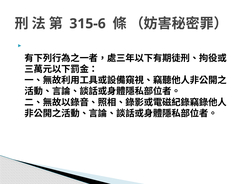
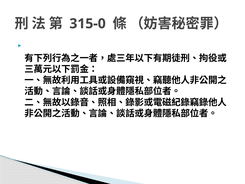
315-6: 315-6 -> 315-0 (88, 24)
